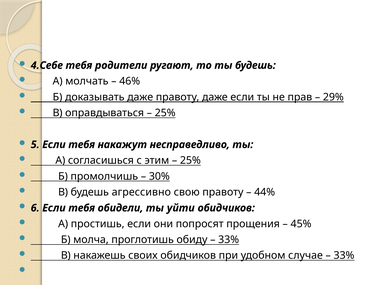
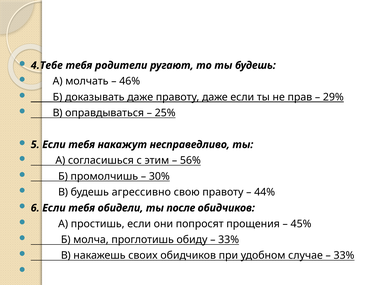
4.Себе: 4.Себе -> 4.Тебе (47, 65)
25%: 25% -> 56% (190, 160)
уйти: уйти -> после (181, 207)
